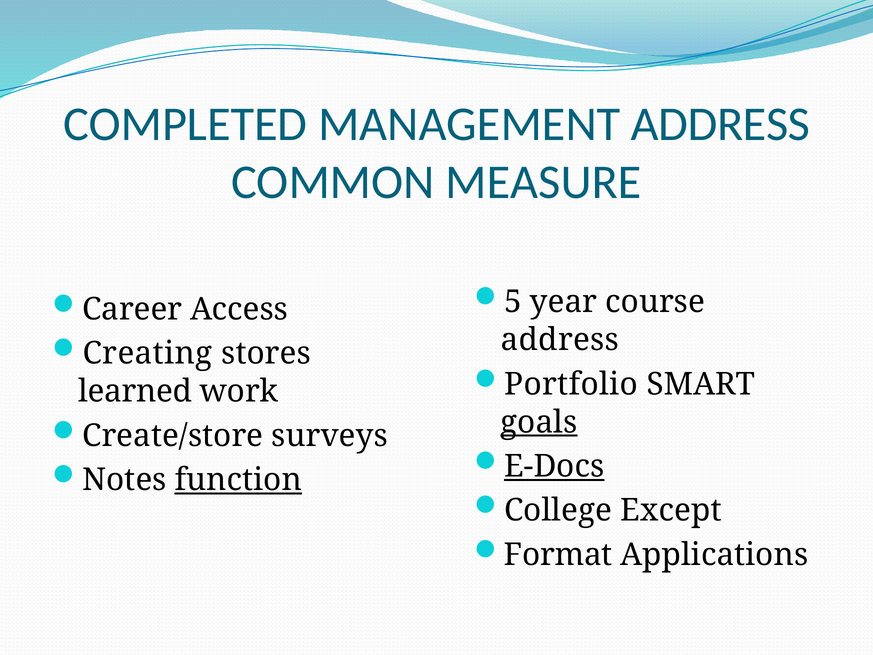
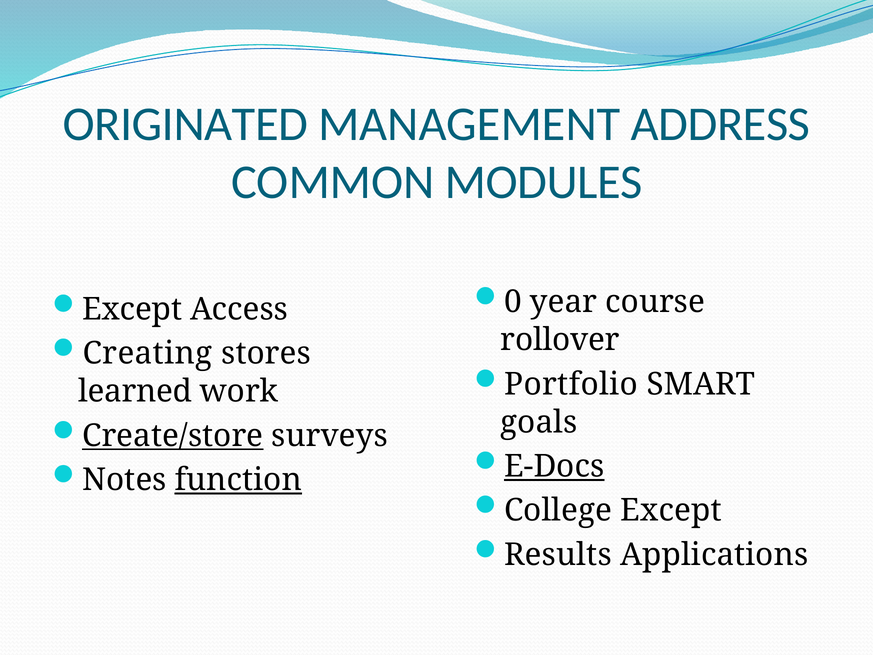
COMPLETED: COMPLETED -> ORIGINATED (185, 124)
MEASURE: MEASURE -> MODULES (544, 182)
5: 5 -> 0 (513, 302)
Career: Career -> Except (132, 309)
address: address -> rollover (560, 340)
goals underline: present -> none (539, 422)
Create/store underline: none -> present (173, 436)
Format: Format -> Results (558, 555)
